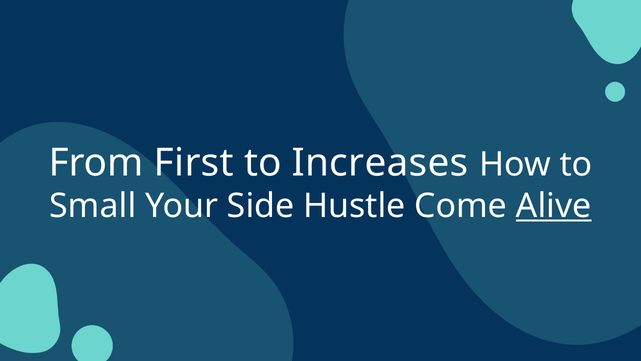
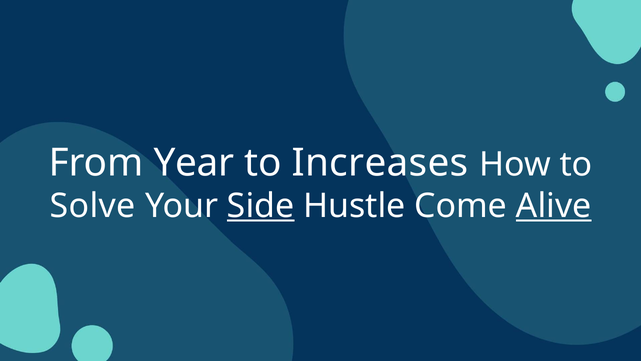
First: First -> Year (194, 163)
Small: Small -> Solve (93, 206)
Side underline: none -> present (261, 206)
